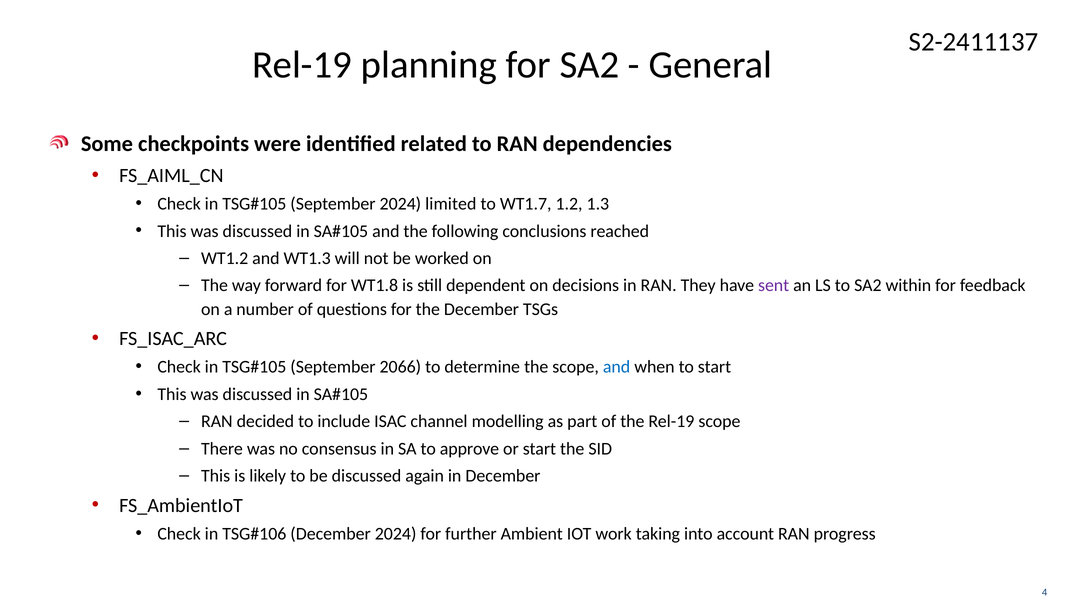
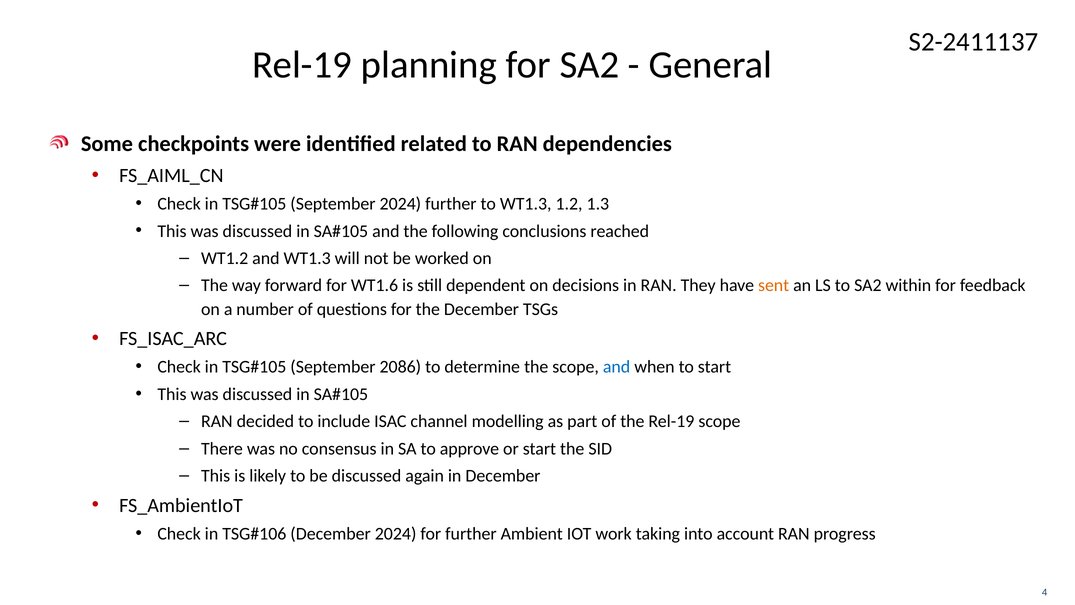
2024 limited: limited -> further (451, 204)
to WT1.7: WT1.7 -> WT1.3 (526, 204)
WT1.8: WT1.8 -> WT1.6 (375, 285)
sent colour: purple -> orange (774, 285)
2066: 2066 -> 2086 (400, 367)
